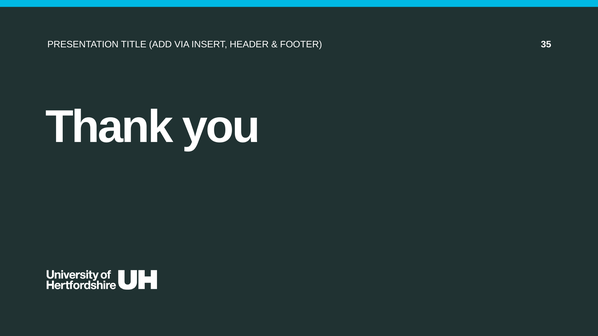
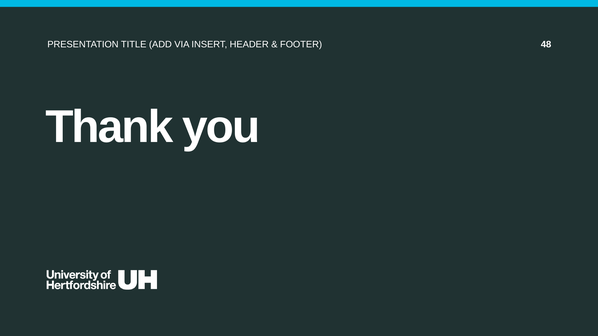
35: 35 -> 48 (546, 45)
